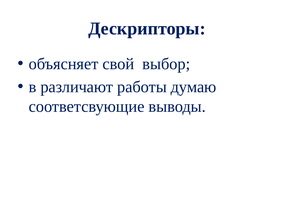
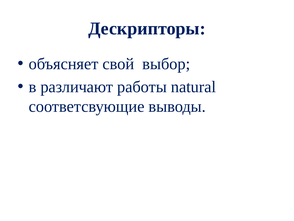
думаю: думаю -> natural (193, 87)
